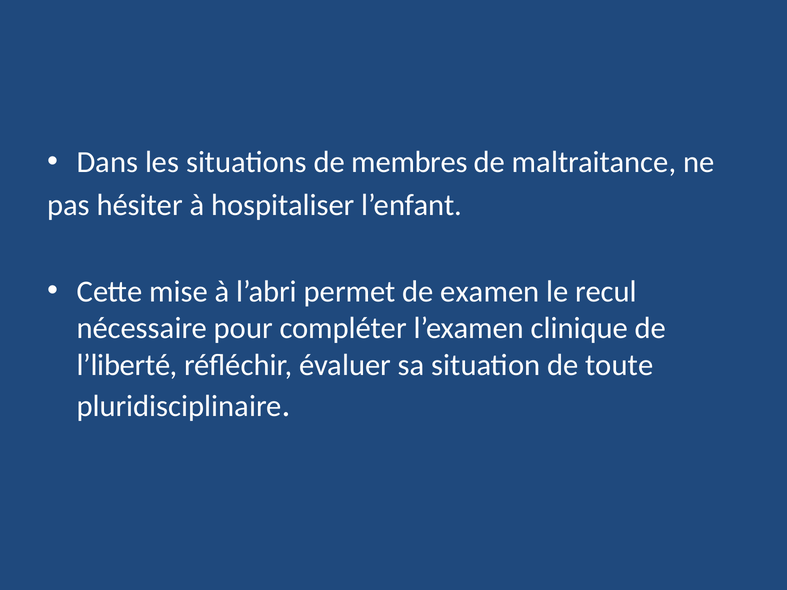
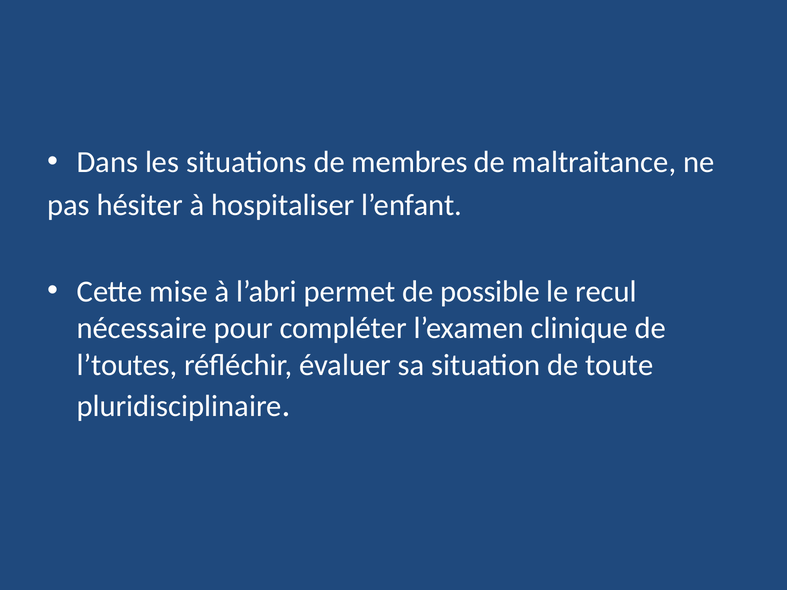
examen: examen -> possible (490, 292)
l’liberté: l’liberté -> l’toutes (127, 365)
